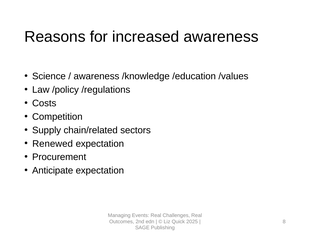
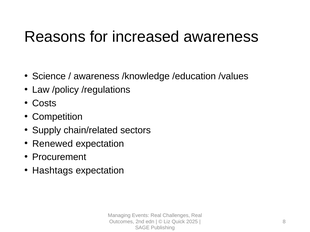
Anticipate: Anticipate -> Hashtags (53, 171)
